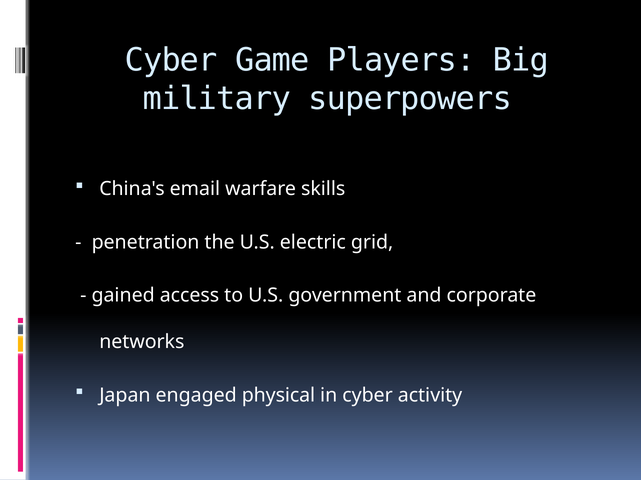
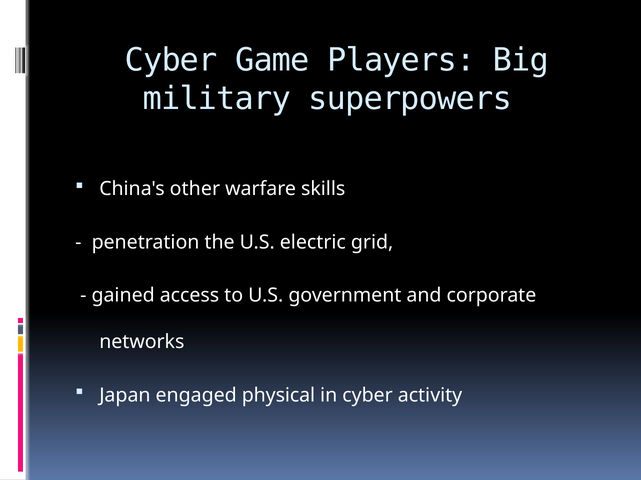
email: email -> other (195, 189)
